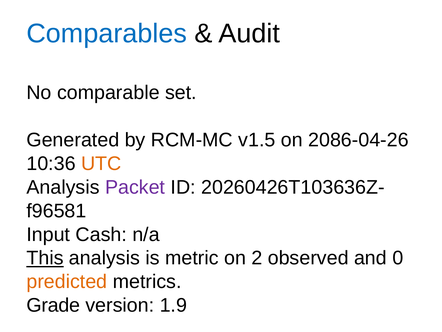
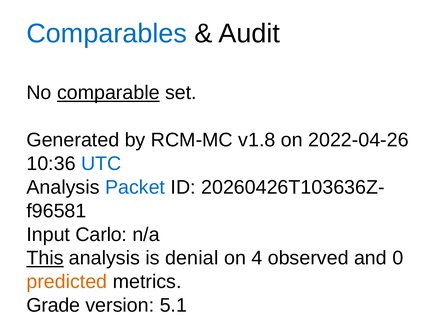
comparable underline: none -> present (108, 93)
v1.5: v1.5 -> v1.8 (257, 140)
2086-04-26: 2086-04-26 -> 2022-04-26 (358, 140)
UTC colour: orange -> blue (101, 163)
Packet colour: purple -> blue (135, 187)
Cash: Cash -> Carlo (101, 234)
metric: metric -> denial (192, 258)
2: 2 -> 4 (257, 258)
1.9: 1.9 -> 5.1 (173, 305)
